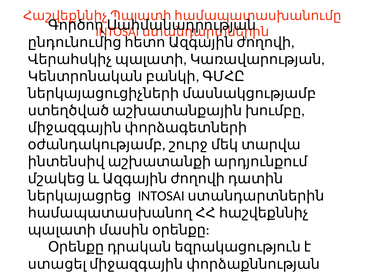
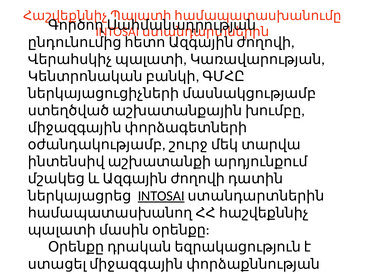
INTOSAI underline: none -> present (161, 196)
